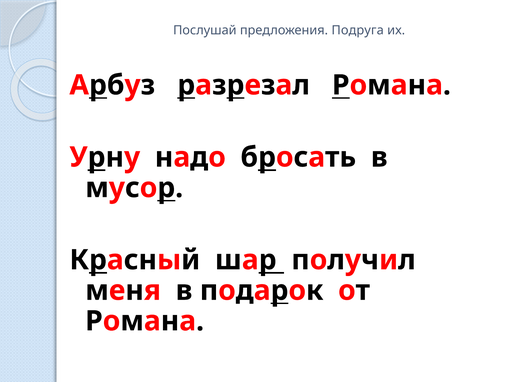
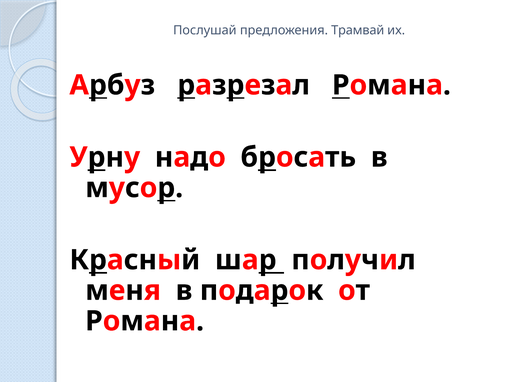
Подруга: Подруга -> Трамвай (358, 30)
